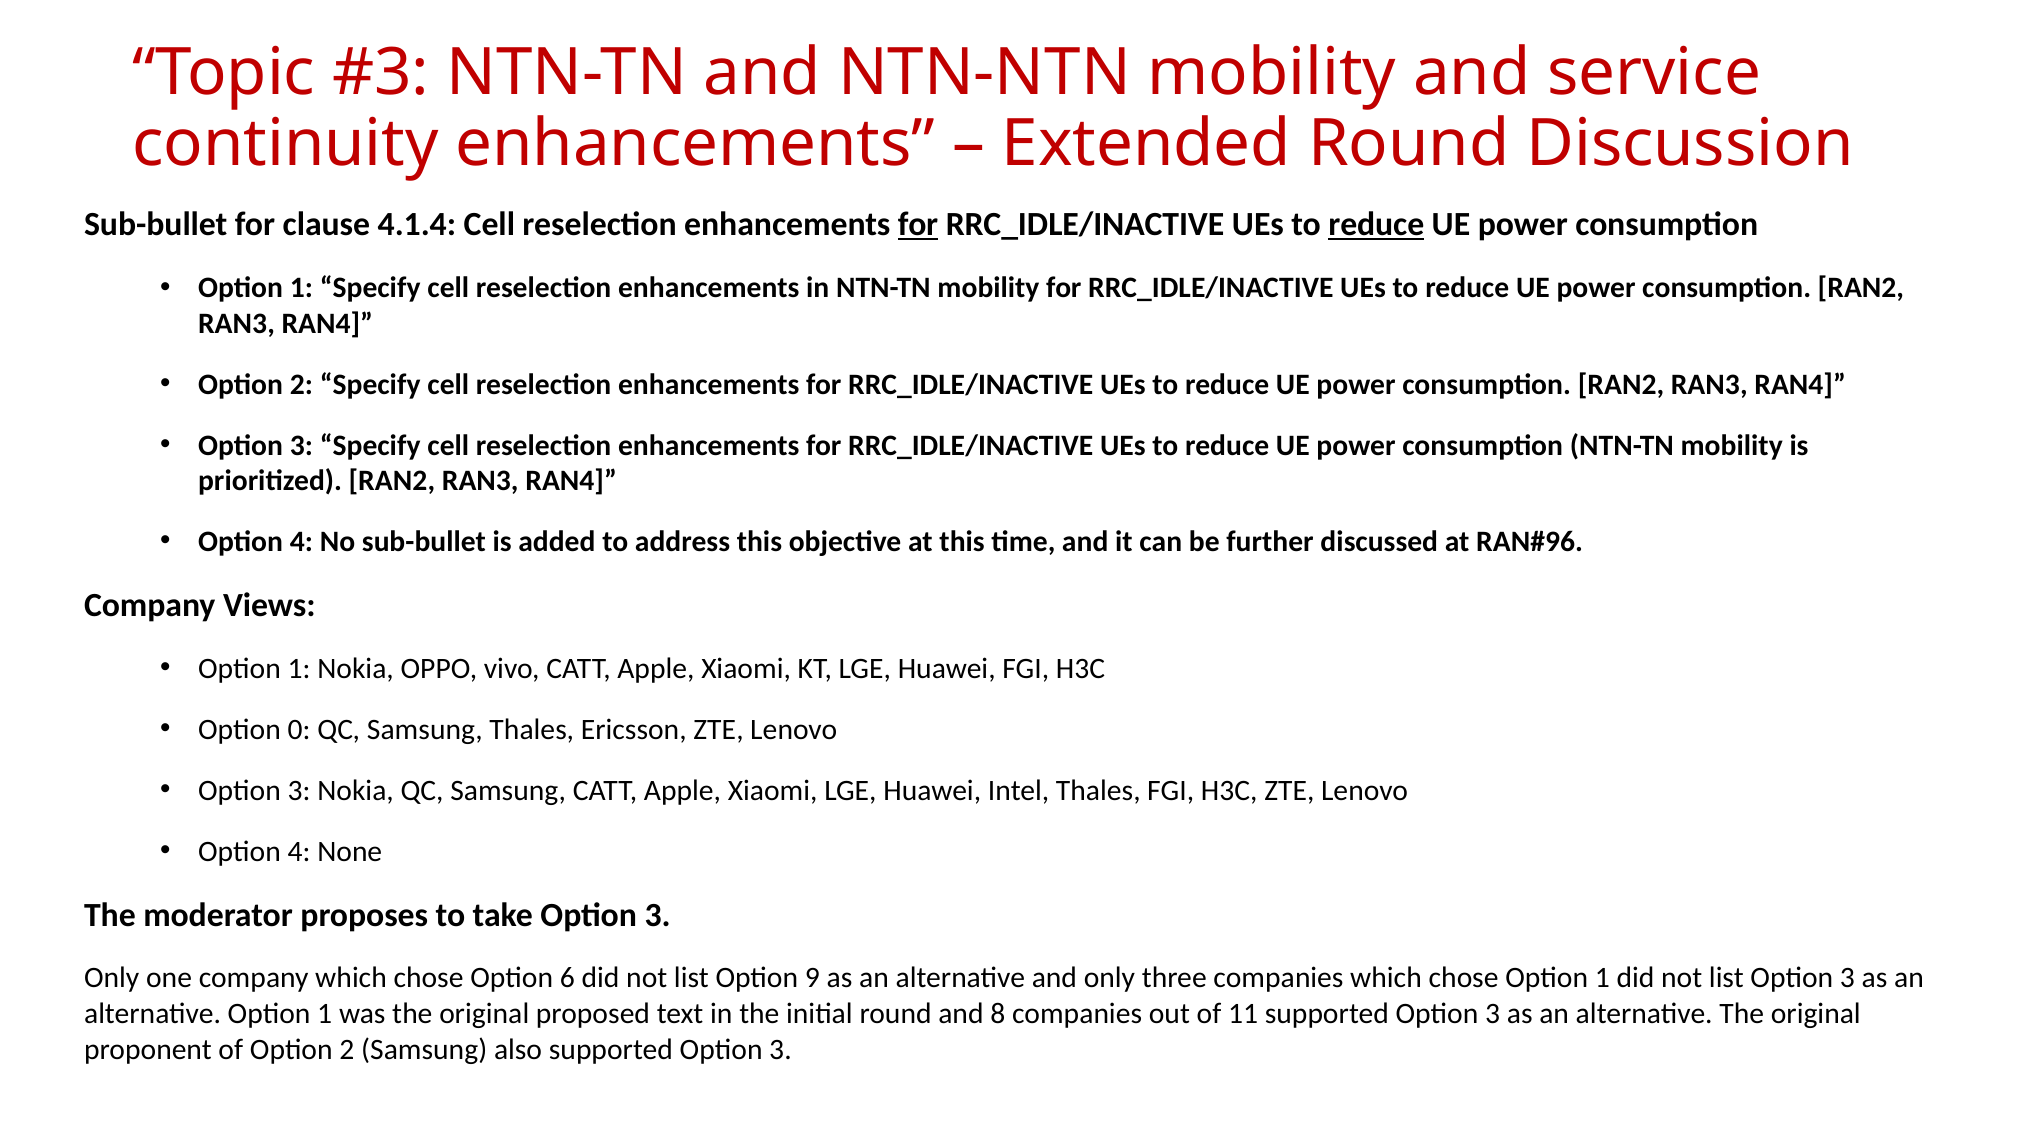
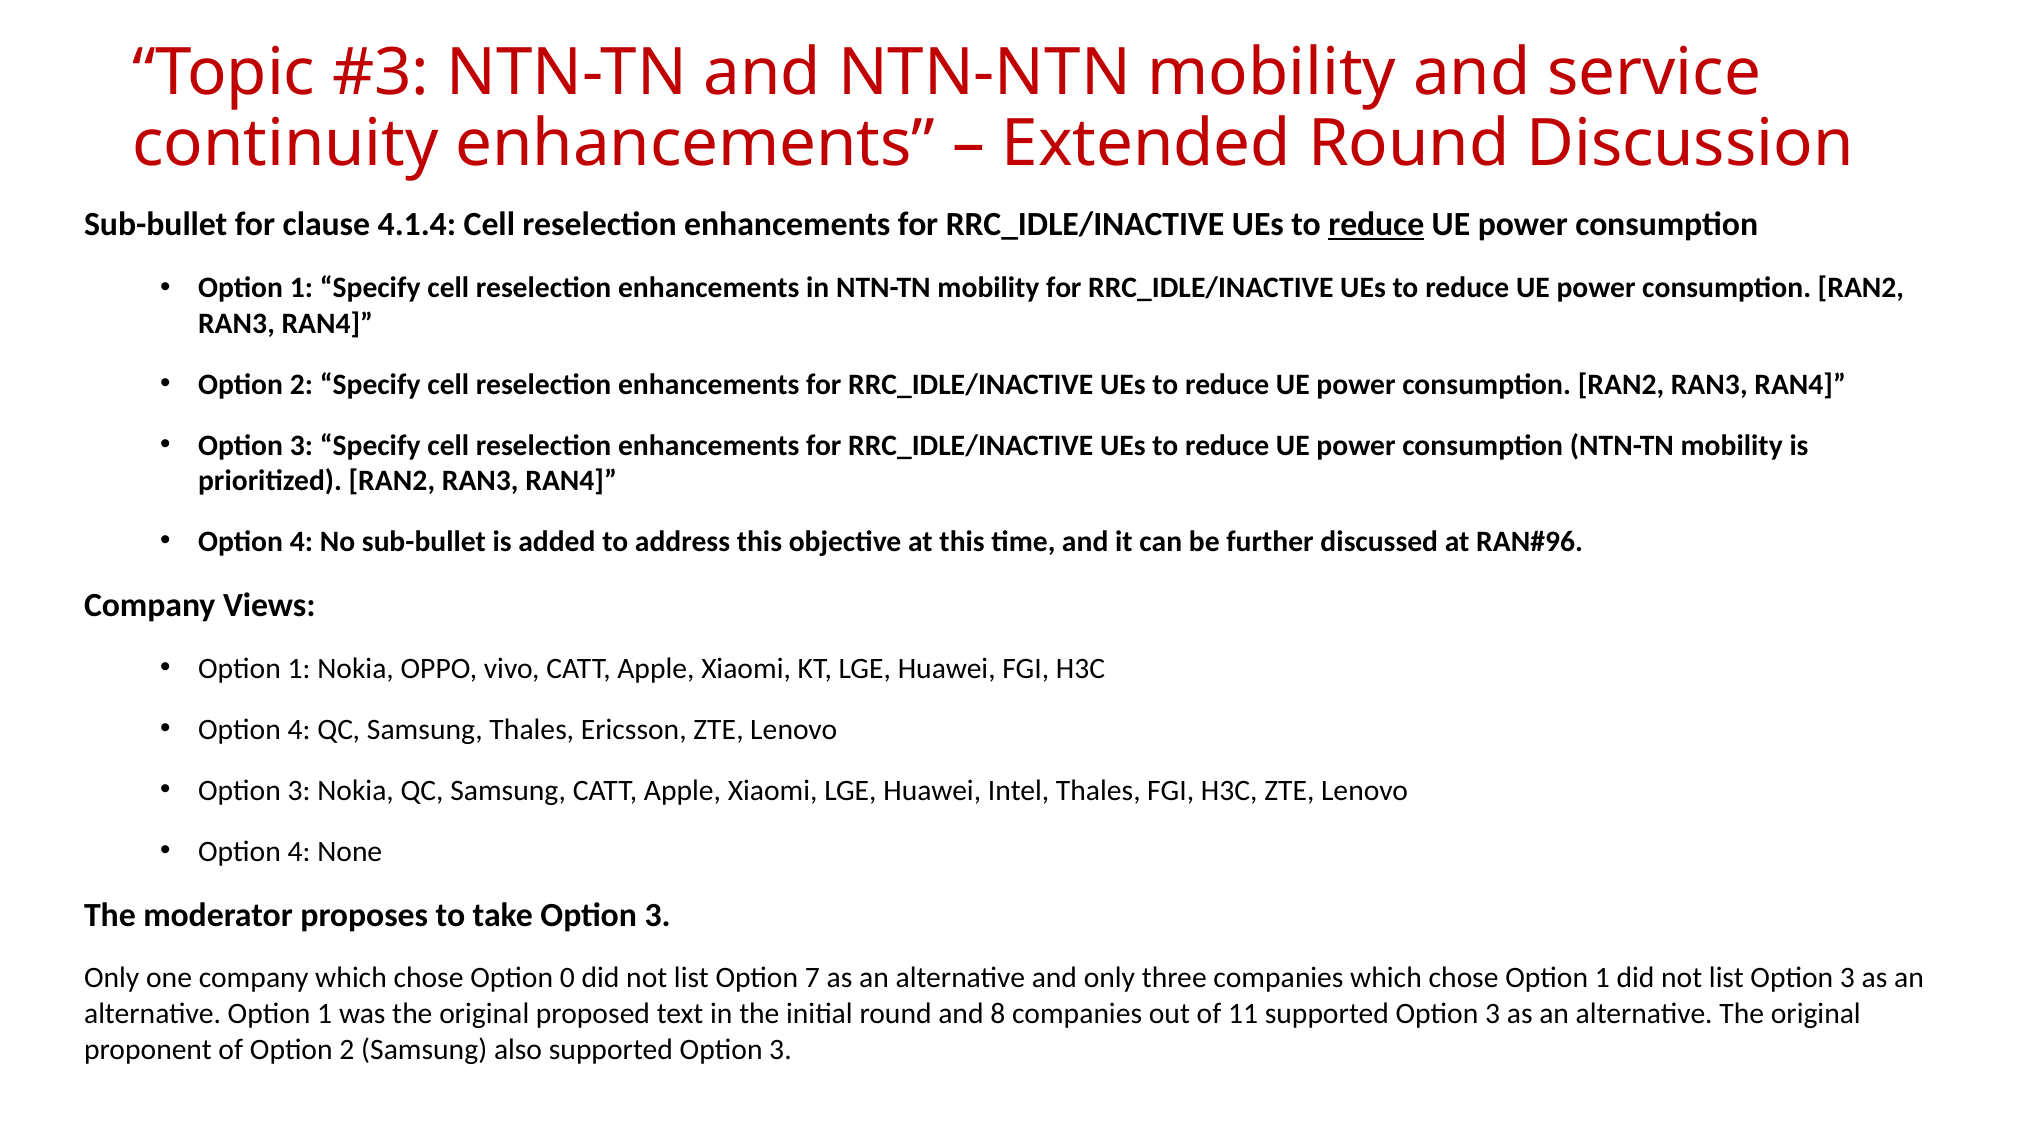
for underline: present -> none (918, 225)
0: 0 -> 4 (299, 729)
6: 6 -> 0 (567, 978)
9: 9 -> 7 (812, 978)
